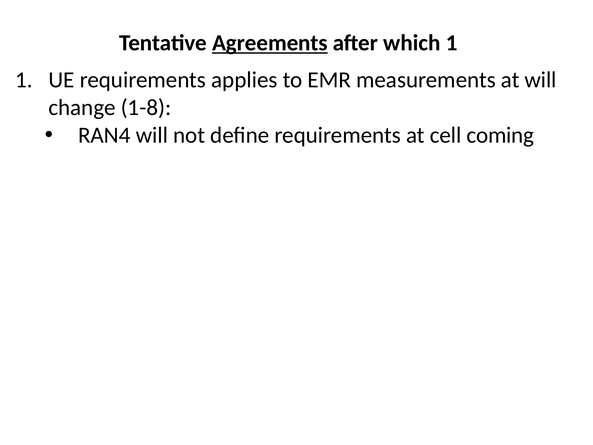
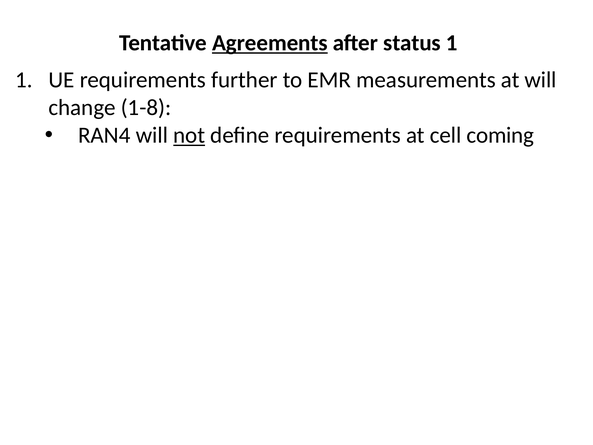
which: which -> status (412, 43)
applies: applies -> further (244, 80)
not underline: none -> present (189, 135)
